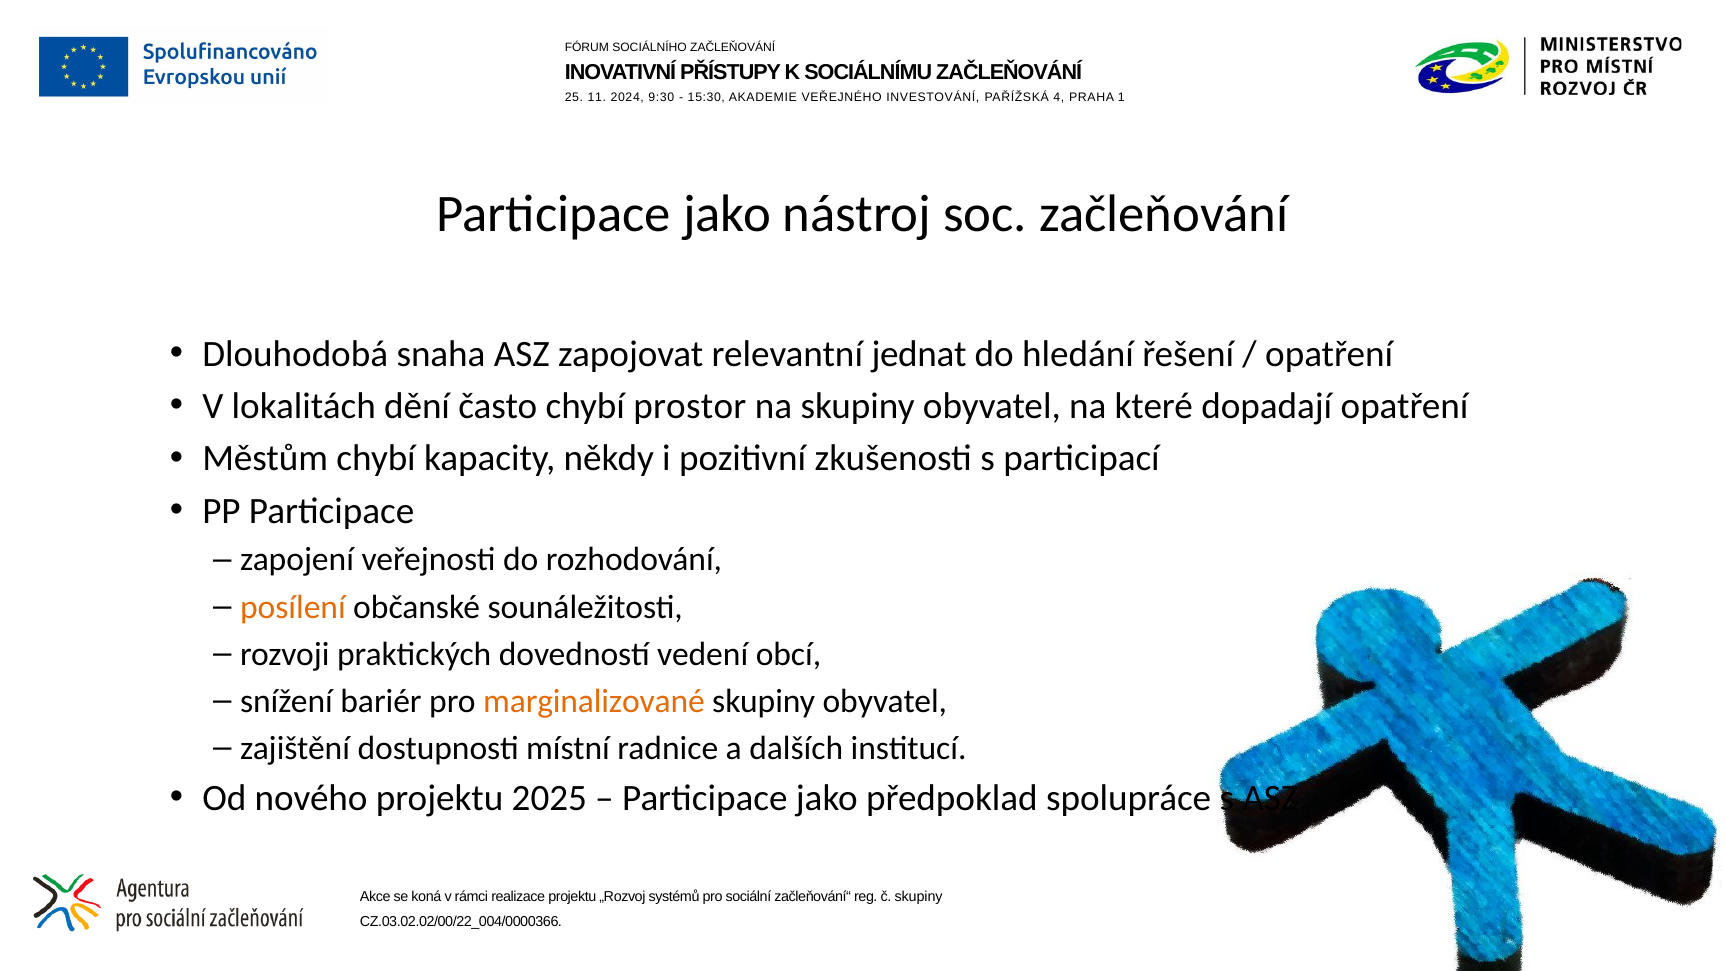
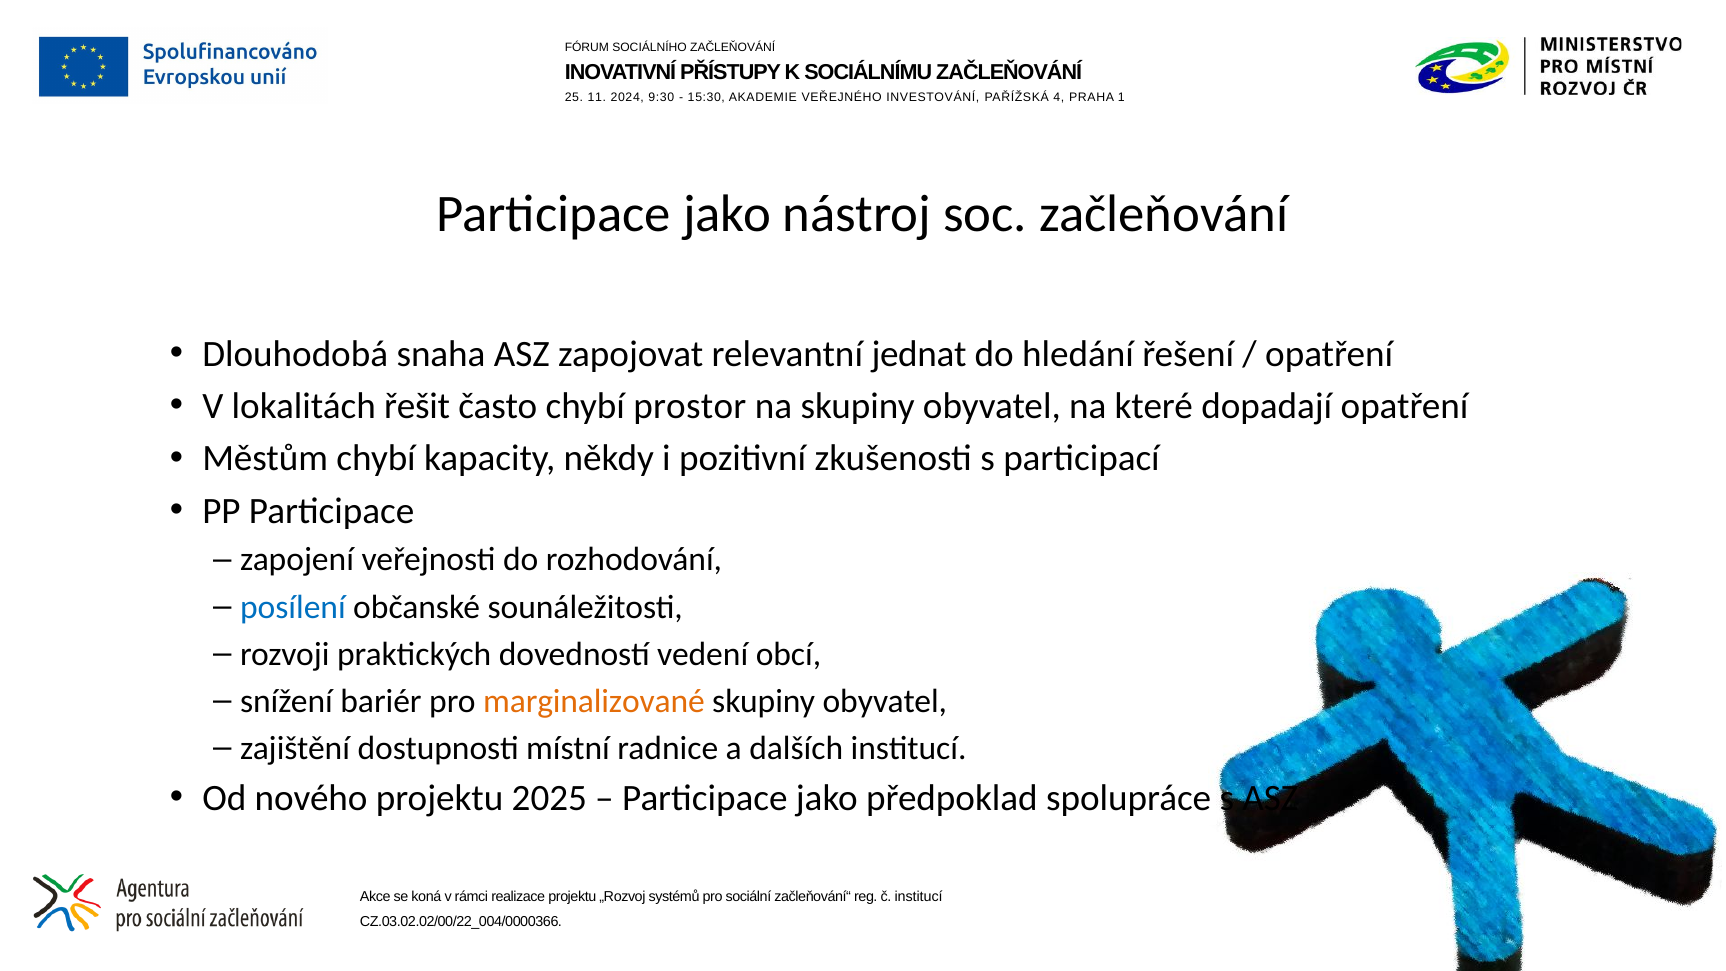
dění: dění -> řešit (417, 406)
posílení colour: orange -> blue (293, 607)
skupiny: skupiny -> institucí (919, 896)
